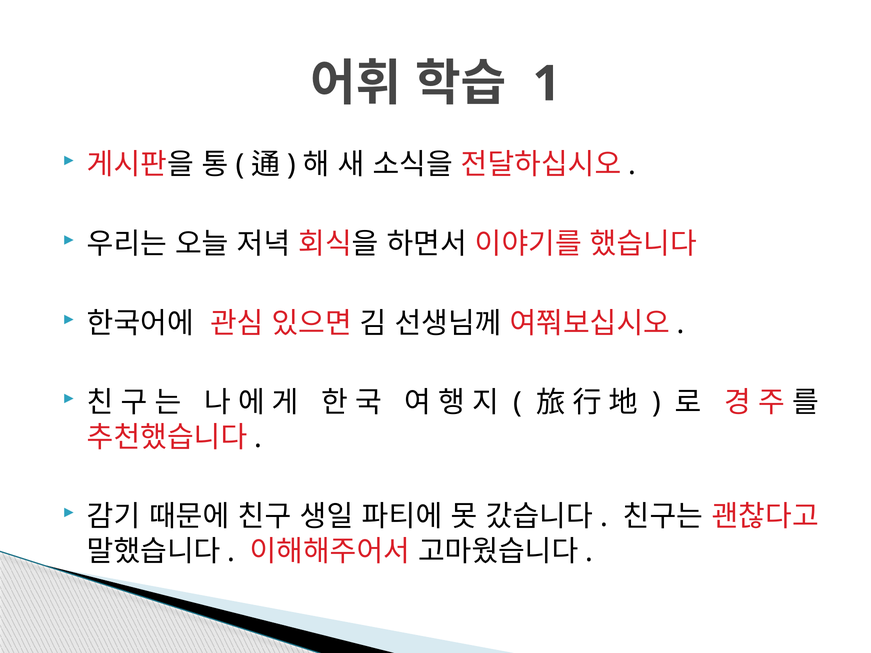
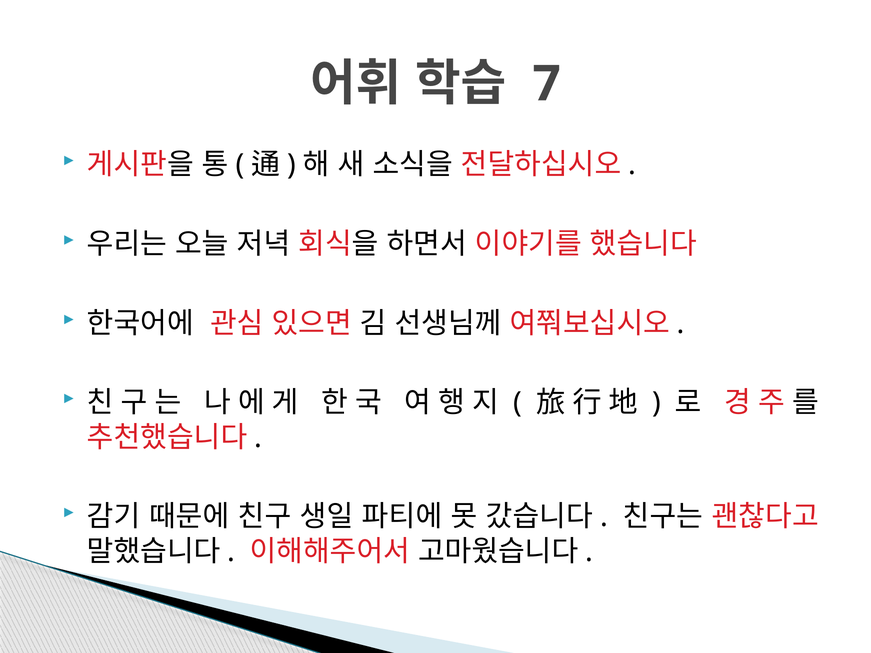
1: 1 -> 7 (547, 84)
